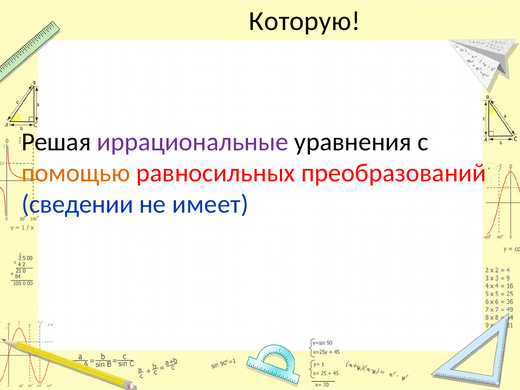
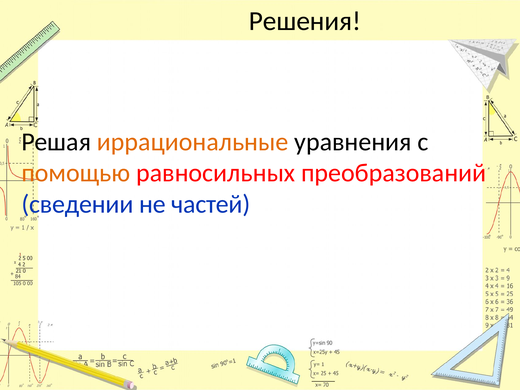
Которую: Которую -> Решения (305, 21)
иррациональные colour: purple -> orange (193, 142)
имеет: имеет -> частей (211, 204)
